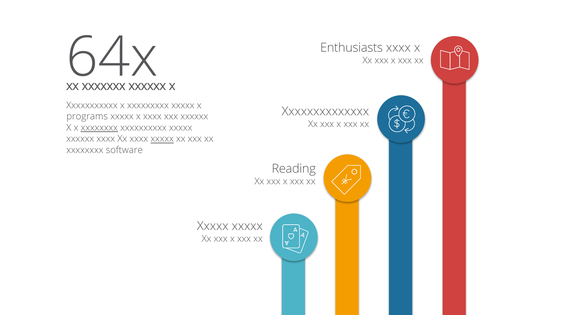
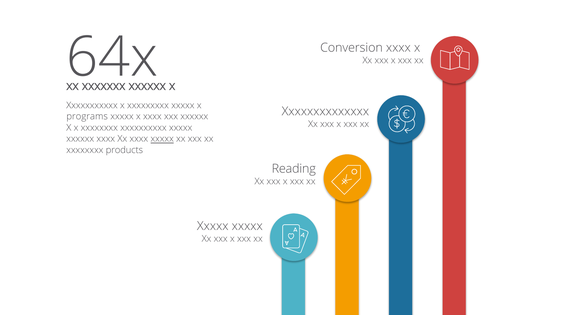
Enthusiasts: Enthusiasts -> Conversion (351, 48)
xxxxxxxx underline: present -> none (99, 128)
software: software -> products (124, 150)
